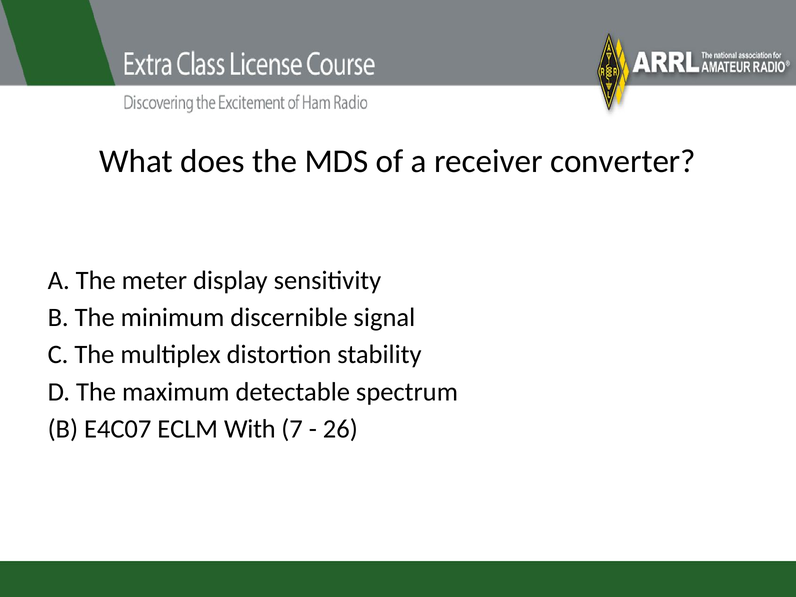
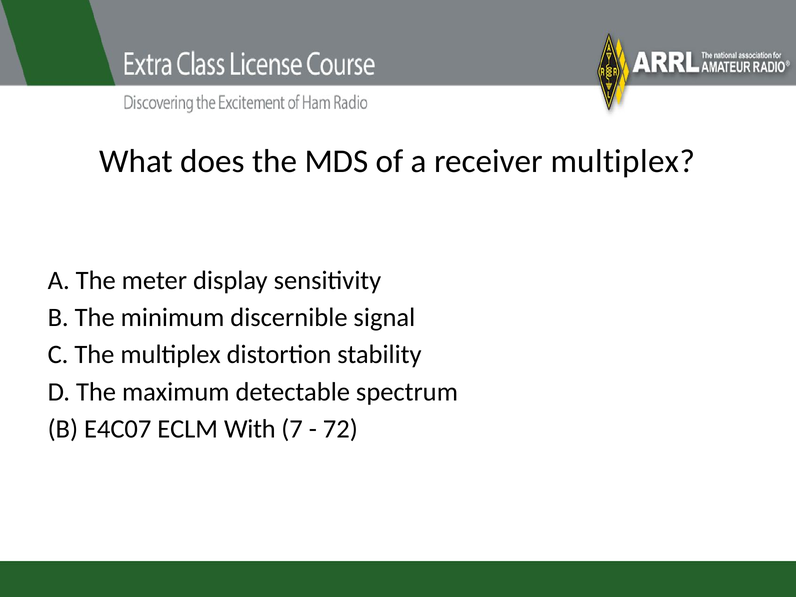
receiver converter: converter -> multiplex (623, 161)
26: 26 -> 72 (340, 429)
